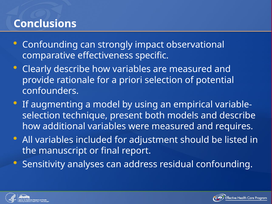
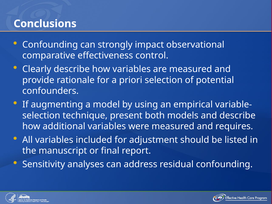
specific: specific -> control (152, 56)
